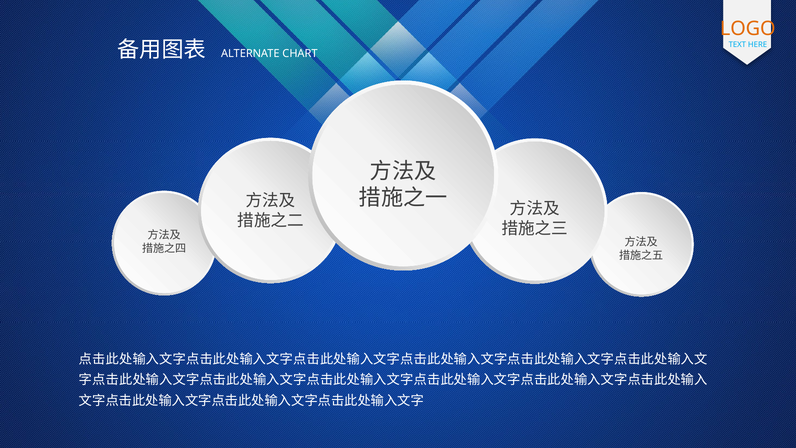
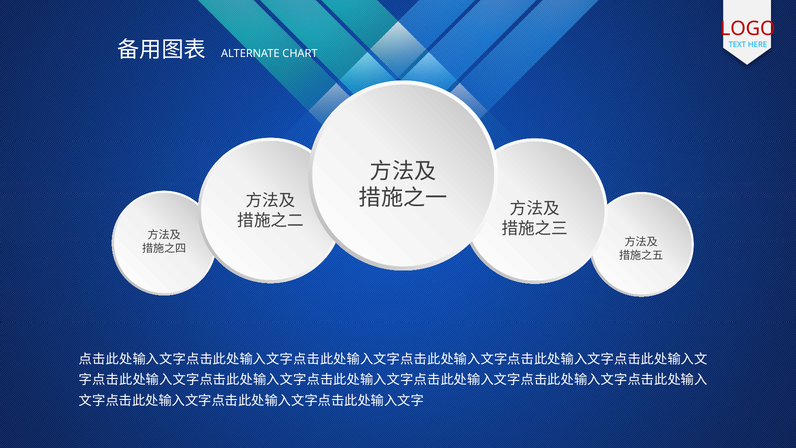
LOGO colour: orange -> red (748, 29)
